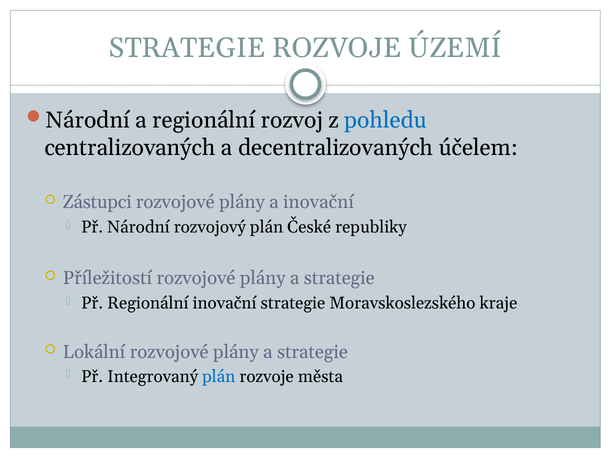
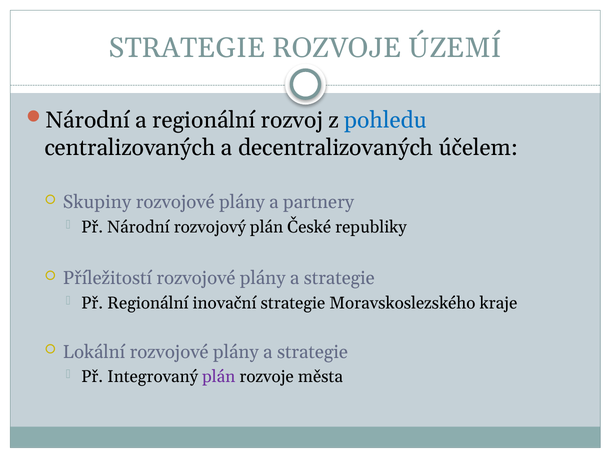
Zástupci: Zástupci -> Skupiny (97, 202)
a inovační: inovační -> partnery (318, 202)
plán colour: blue -> purple (219, 377)
